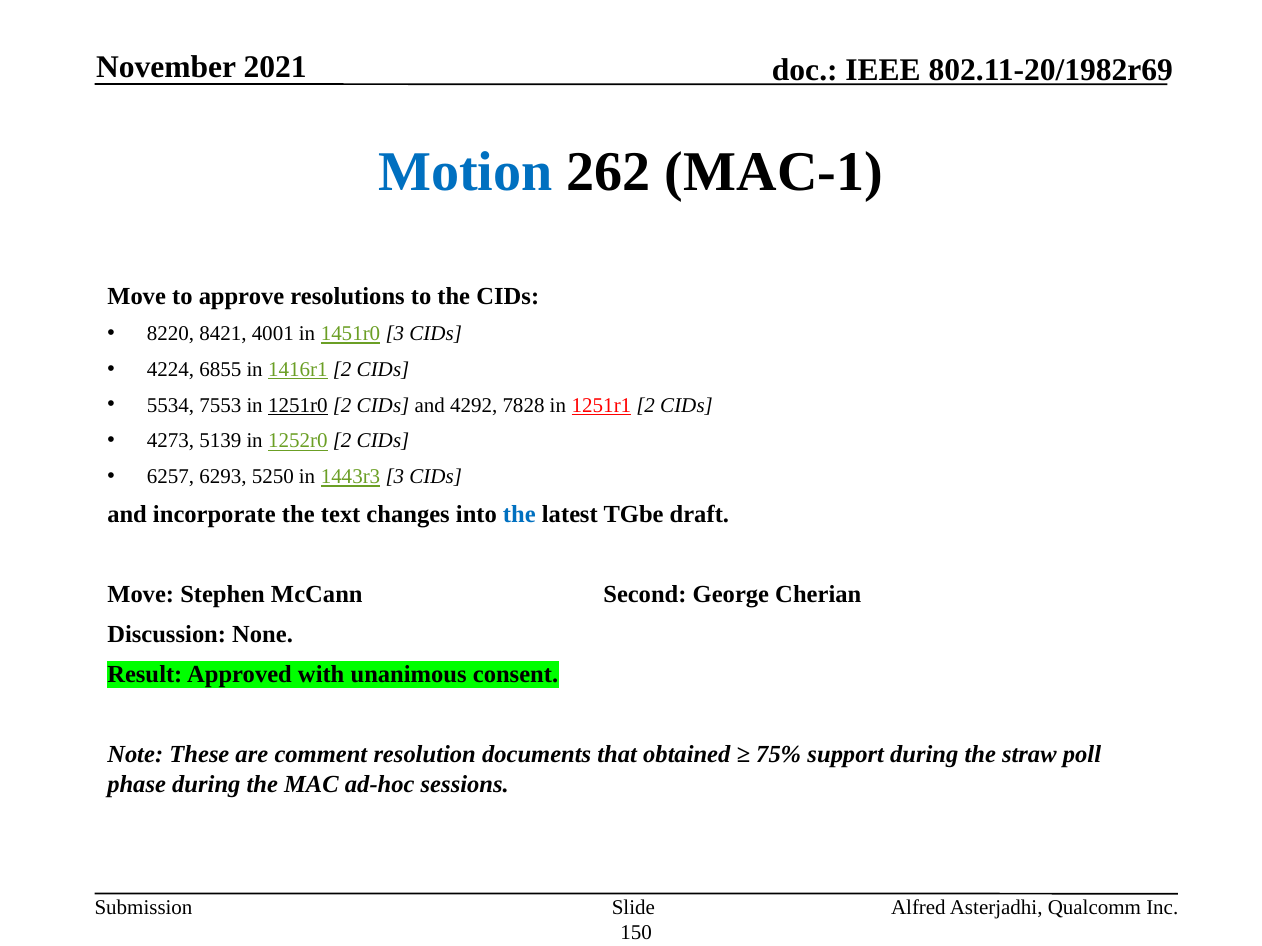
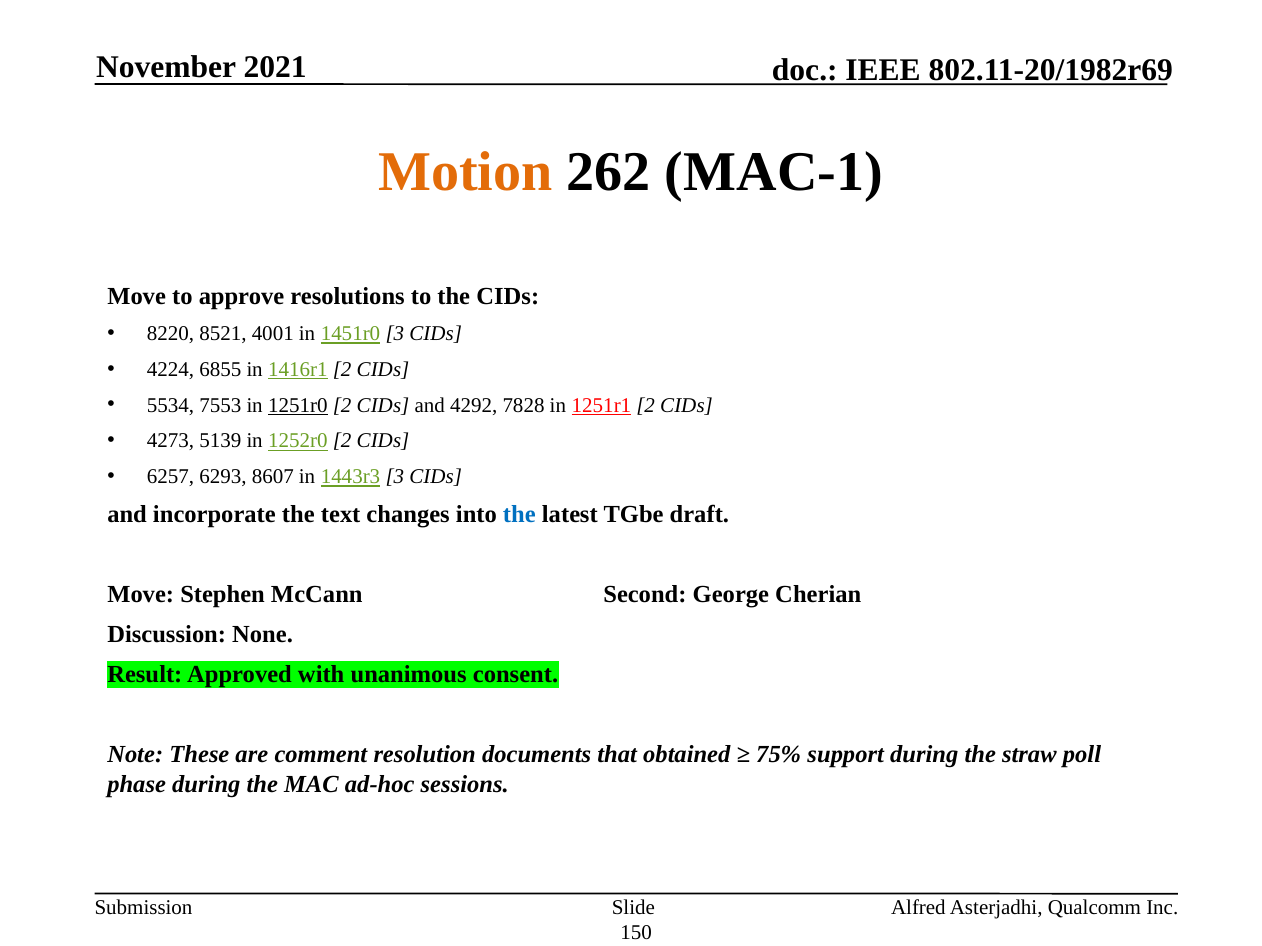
Motion colour: blue -> orange (466, 172)
8421: 8421 -> 8521 (223, 334)
5250: 5250 -> 8607 (273, 477)
